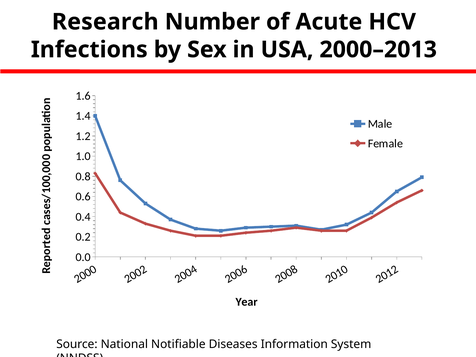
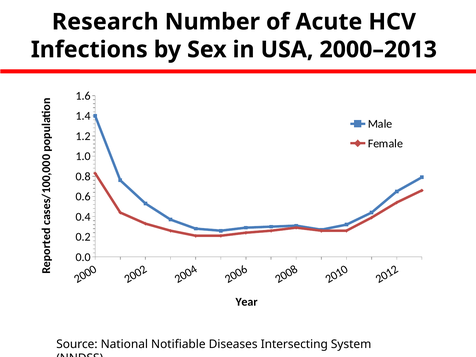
Information: Information -> Intersecting (294, 344)
